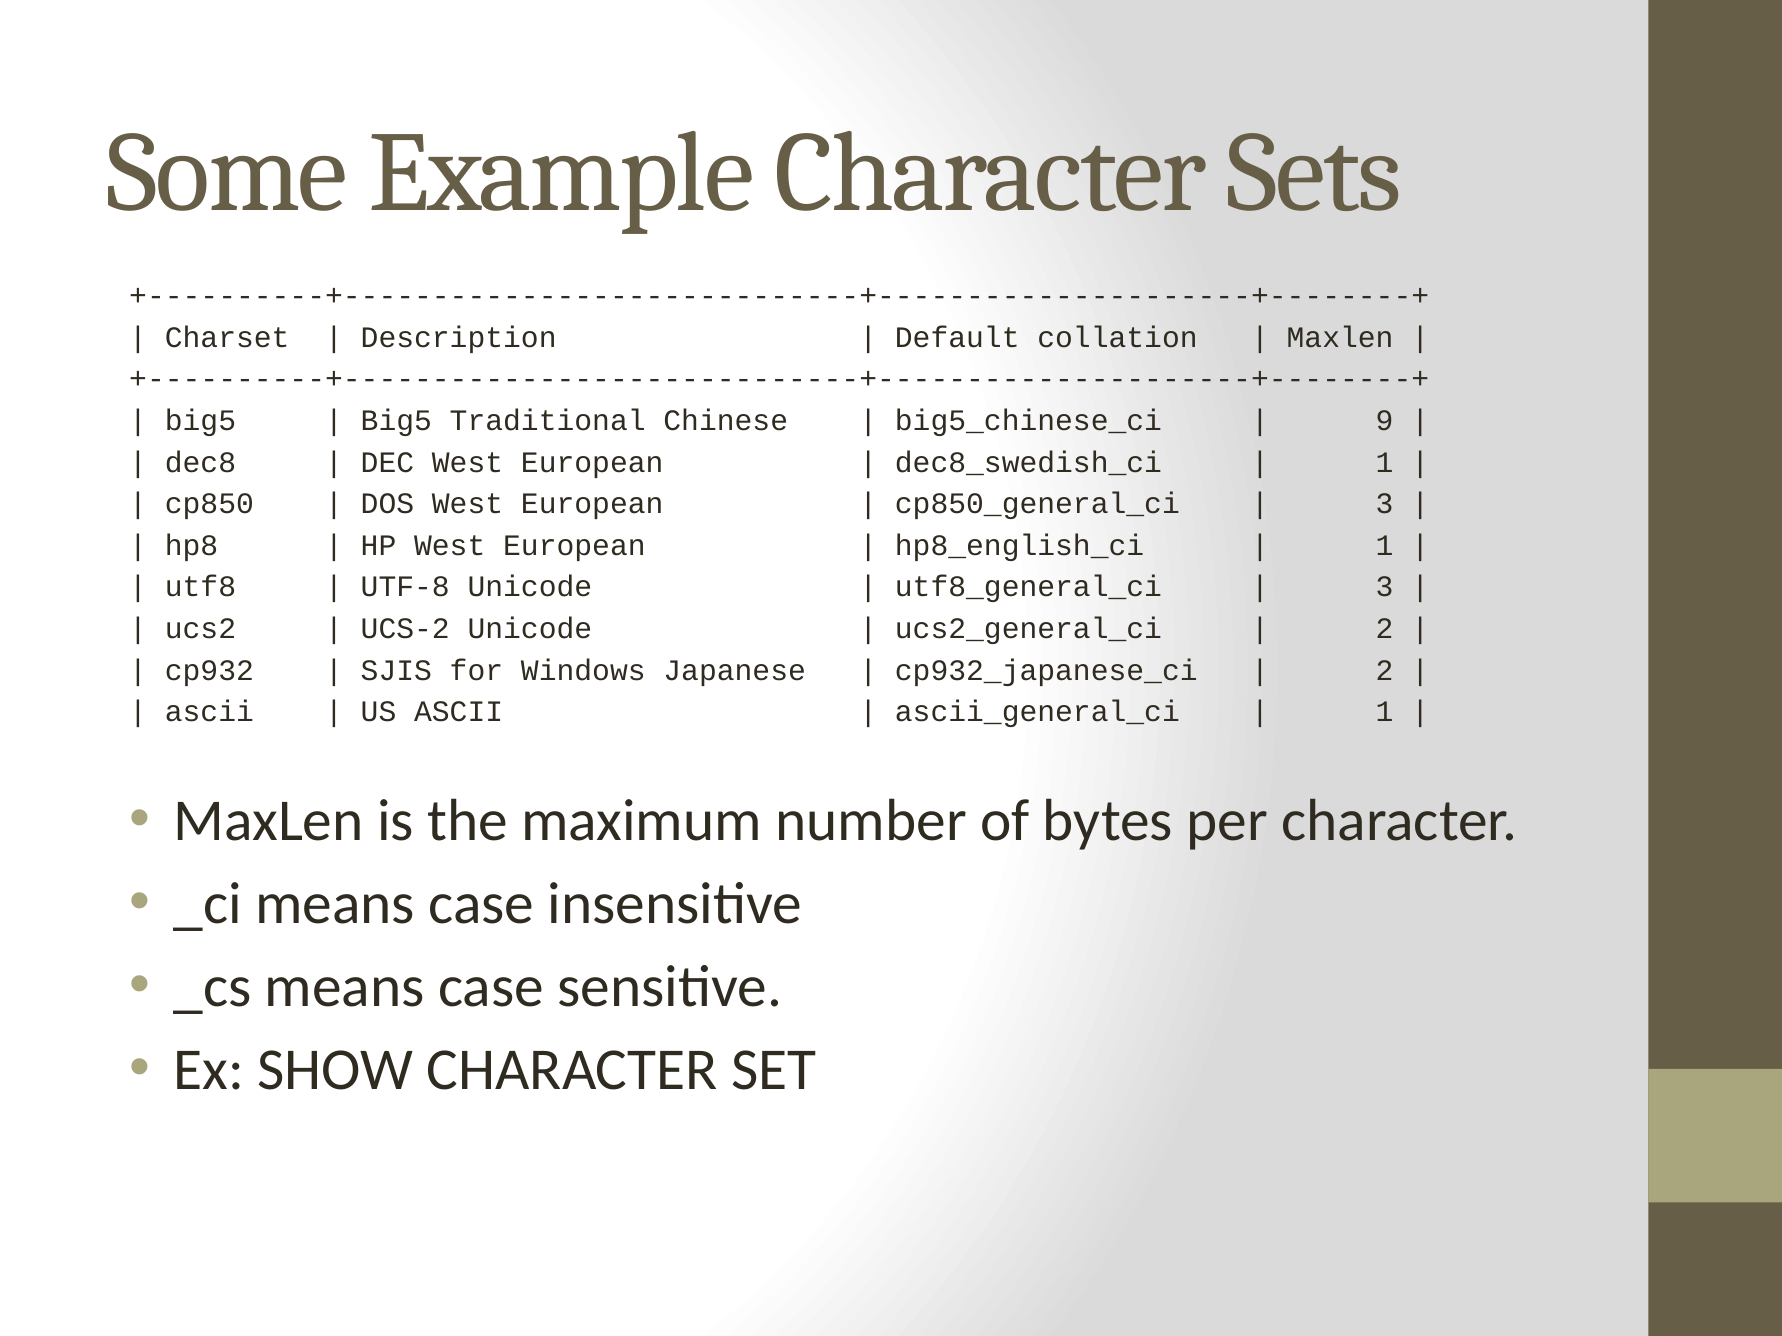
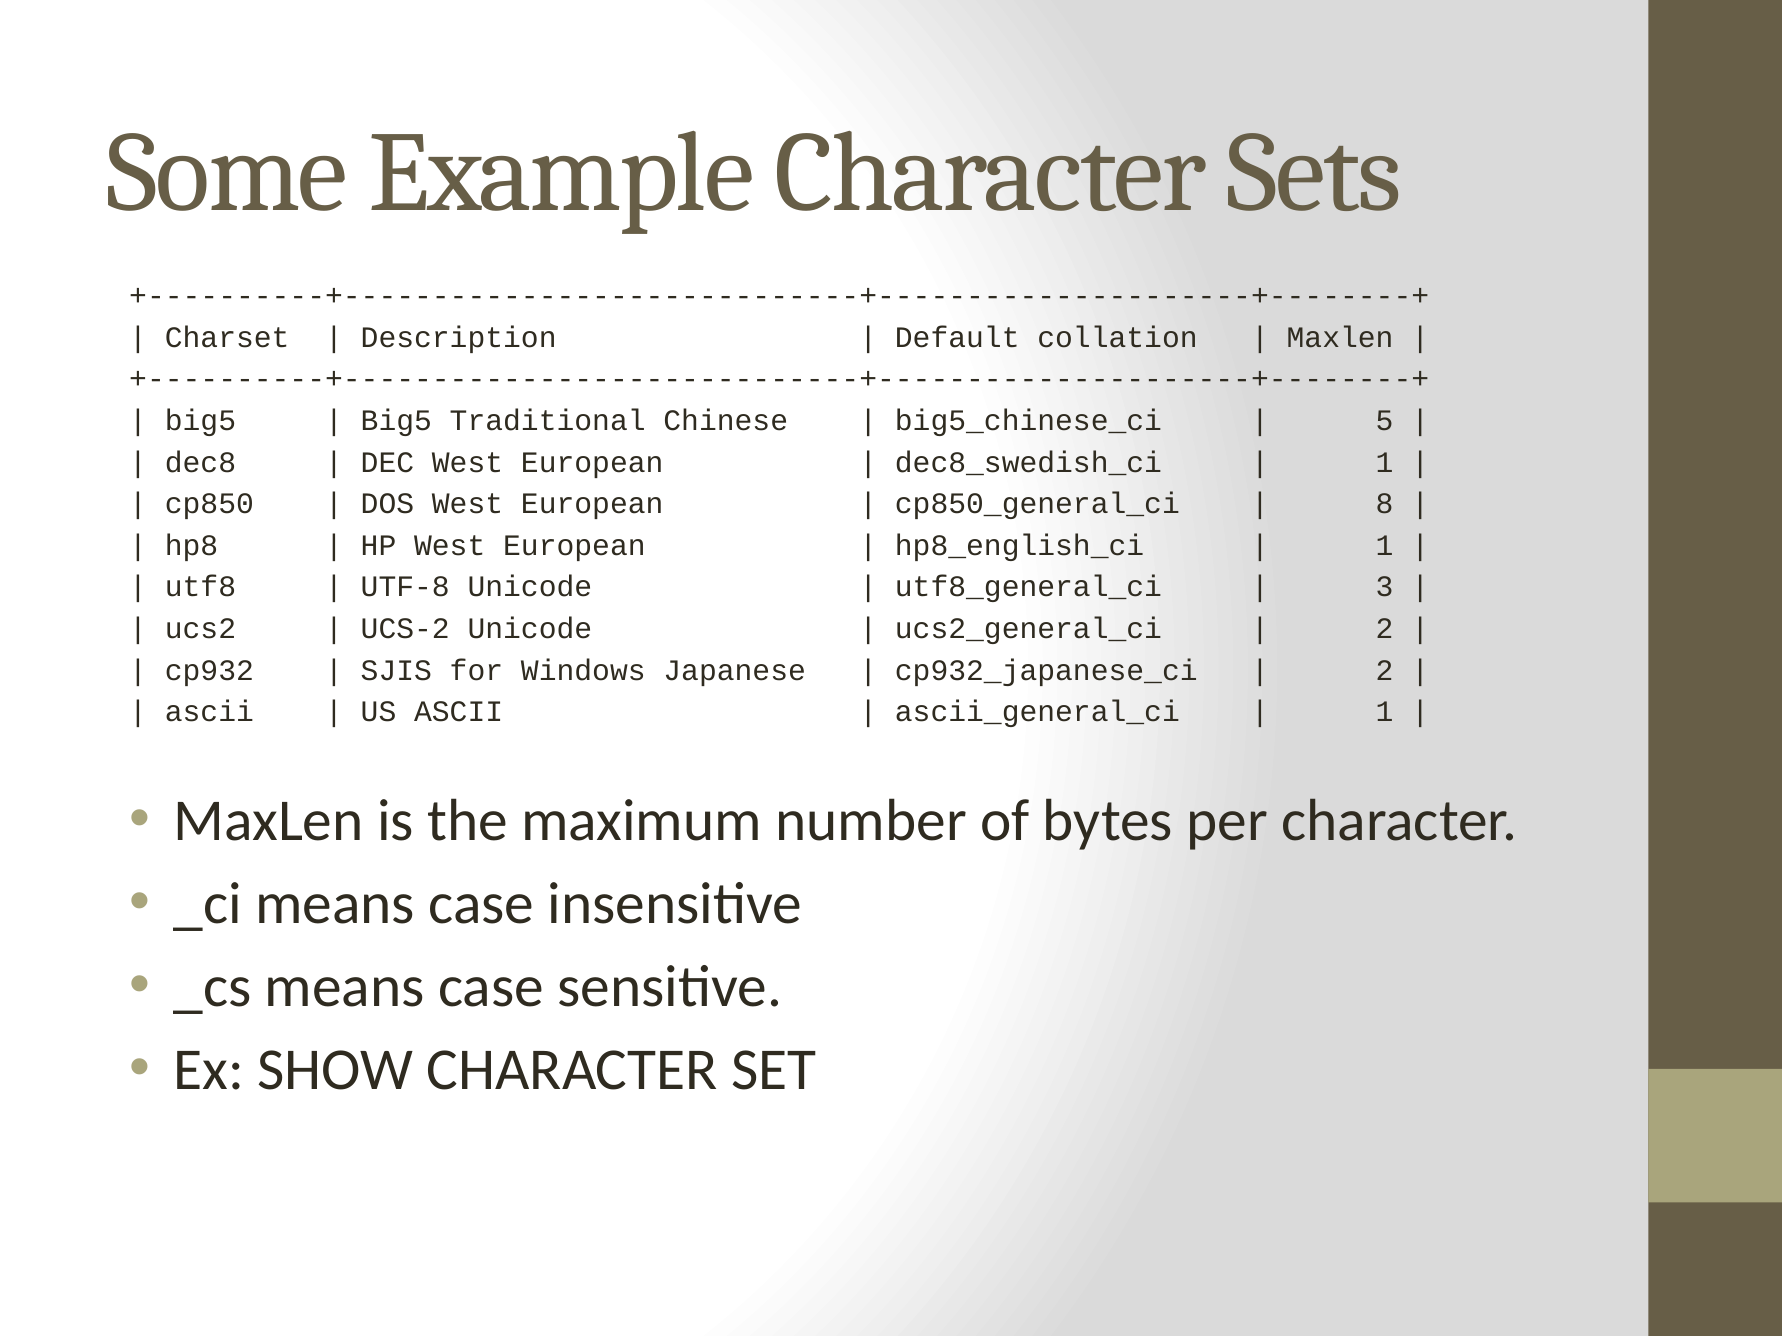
9: 9 -> 5 (1385, 421)
3: 3 -> 8 (1385, 504)
